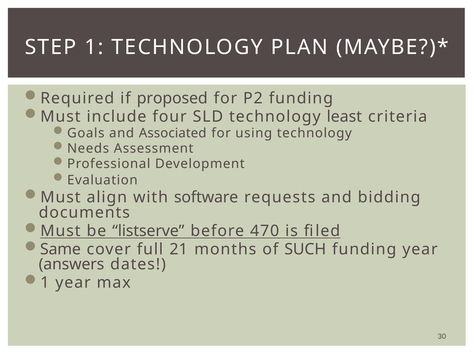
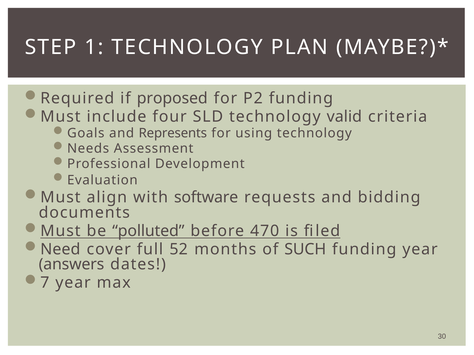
least: least -> valid (344, 117)
Associated: Associated -> Represents (173, 133)
listserve: listserve -> polluted (148, 231)
Same: Same -> Need (60, 250)
21: 21 -> 52 (179, 250)
1: 1 -> 7 (45, 283)
